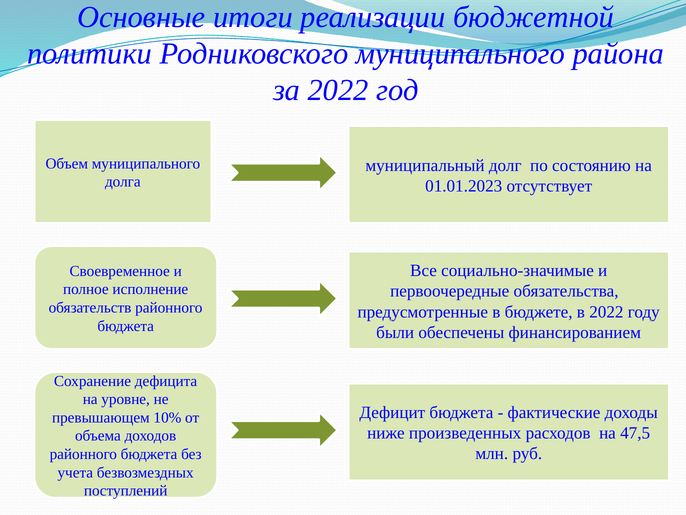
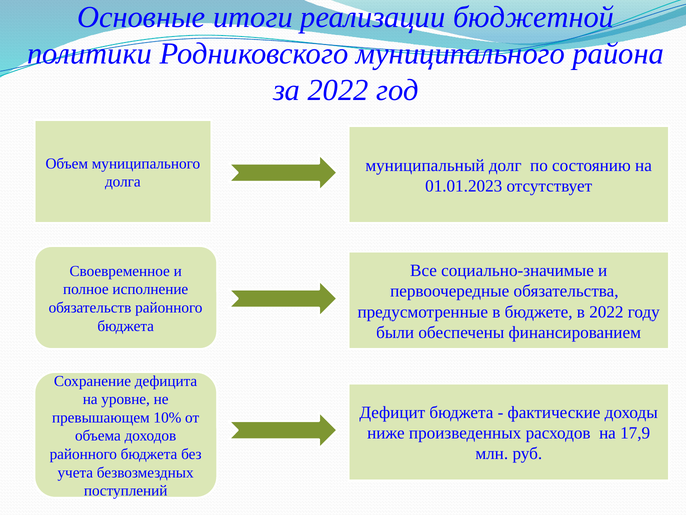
47,5: 47,5 -> 17,9 (635, 433)
